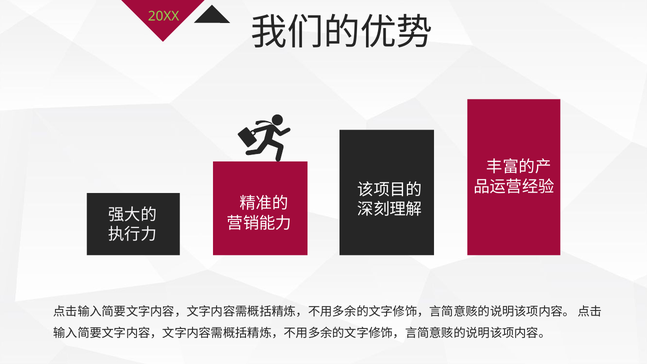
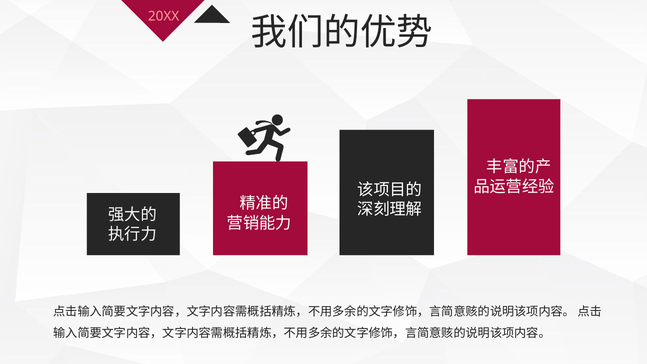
20XX colour: light green -> pink (164, 16)
